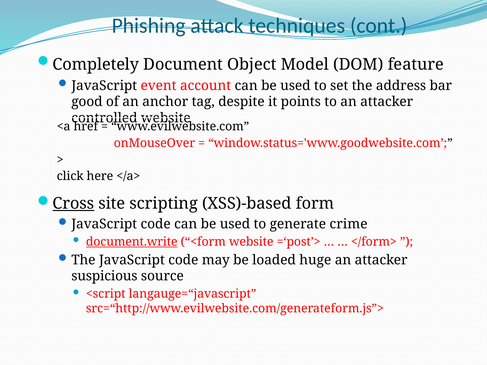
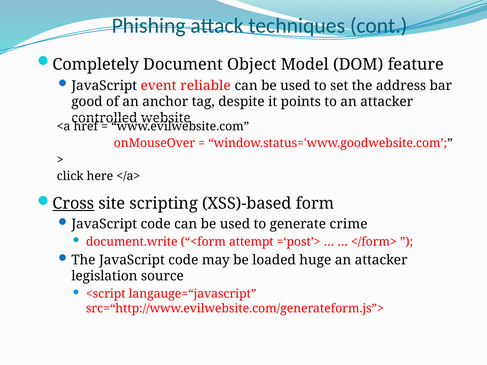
account: account -> reliable (205, 86)
document.write underline: present -> none (132, 242)
<form website: website -> attempt (251, 242)
suspicious: suspicious -> legislation (104, 276)
